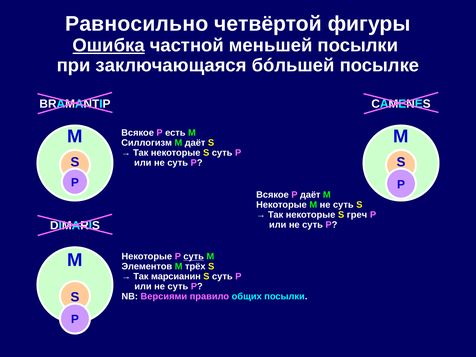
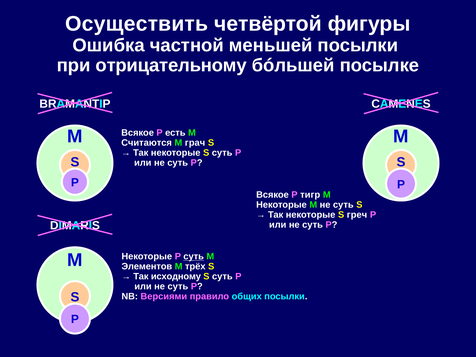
Равносильно: Равносильно -> Осуществить (137, 24)
Ошибка underline: present -> none (109, 45)
заключающаяся: заключающаяся -> отрицательному (171, 65)
Силлогизм: Силлогизм -> Считаются (147, 143)
M даёт: даёт -> грач (195, 143)
P даёт: даёт -> тигр (310, 195)
марсианин: марсианин -> исходному (176, 277)
